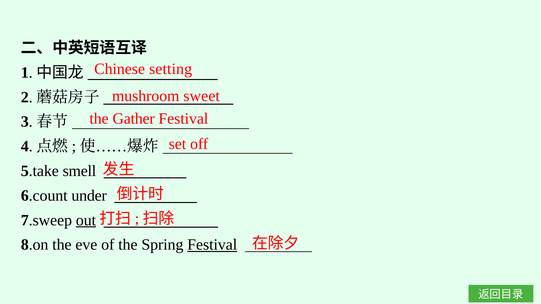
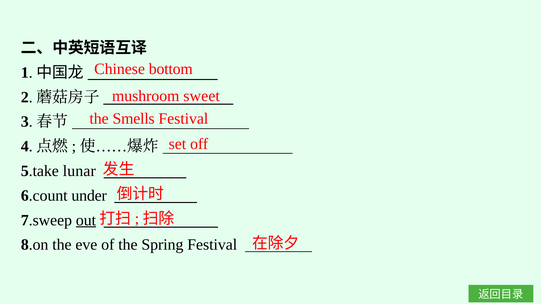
setting: setting -> bottom (171, 69)
Gather: Gather -> Smells (134, 119)
smell: smell -> lunar (79, 171)
Festival underline: present -> none (212, 245)
